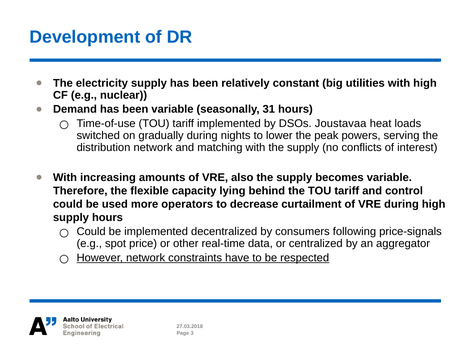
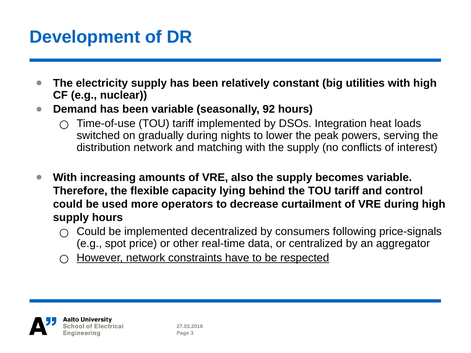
31: 31 -> 92 (269, 109)
Joustavaa: Joustavaa -> Integration (341, 124)
